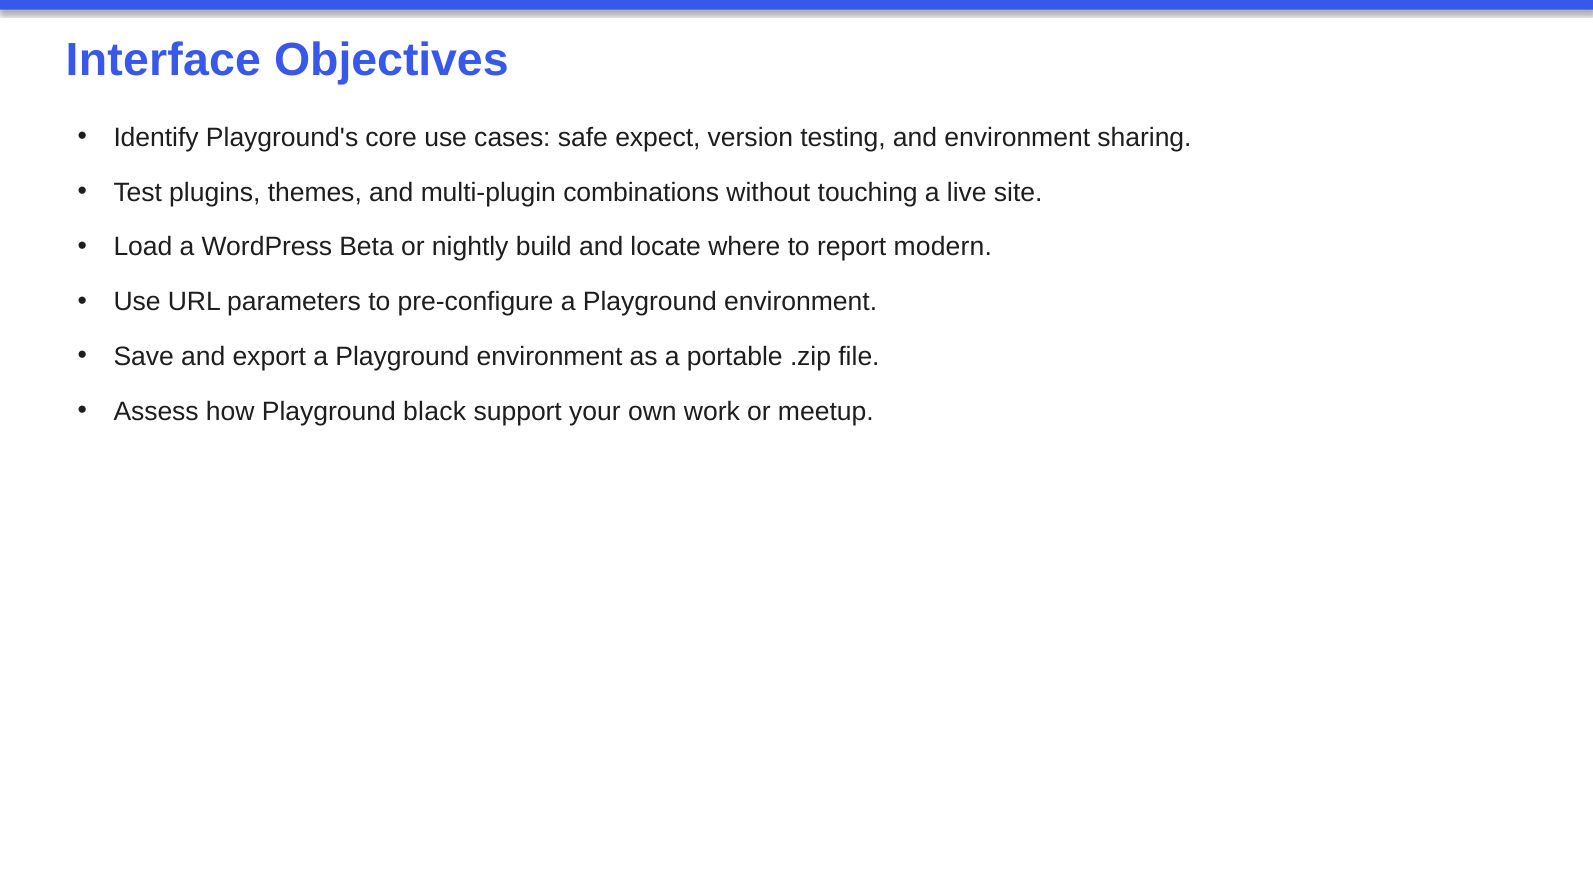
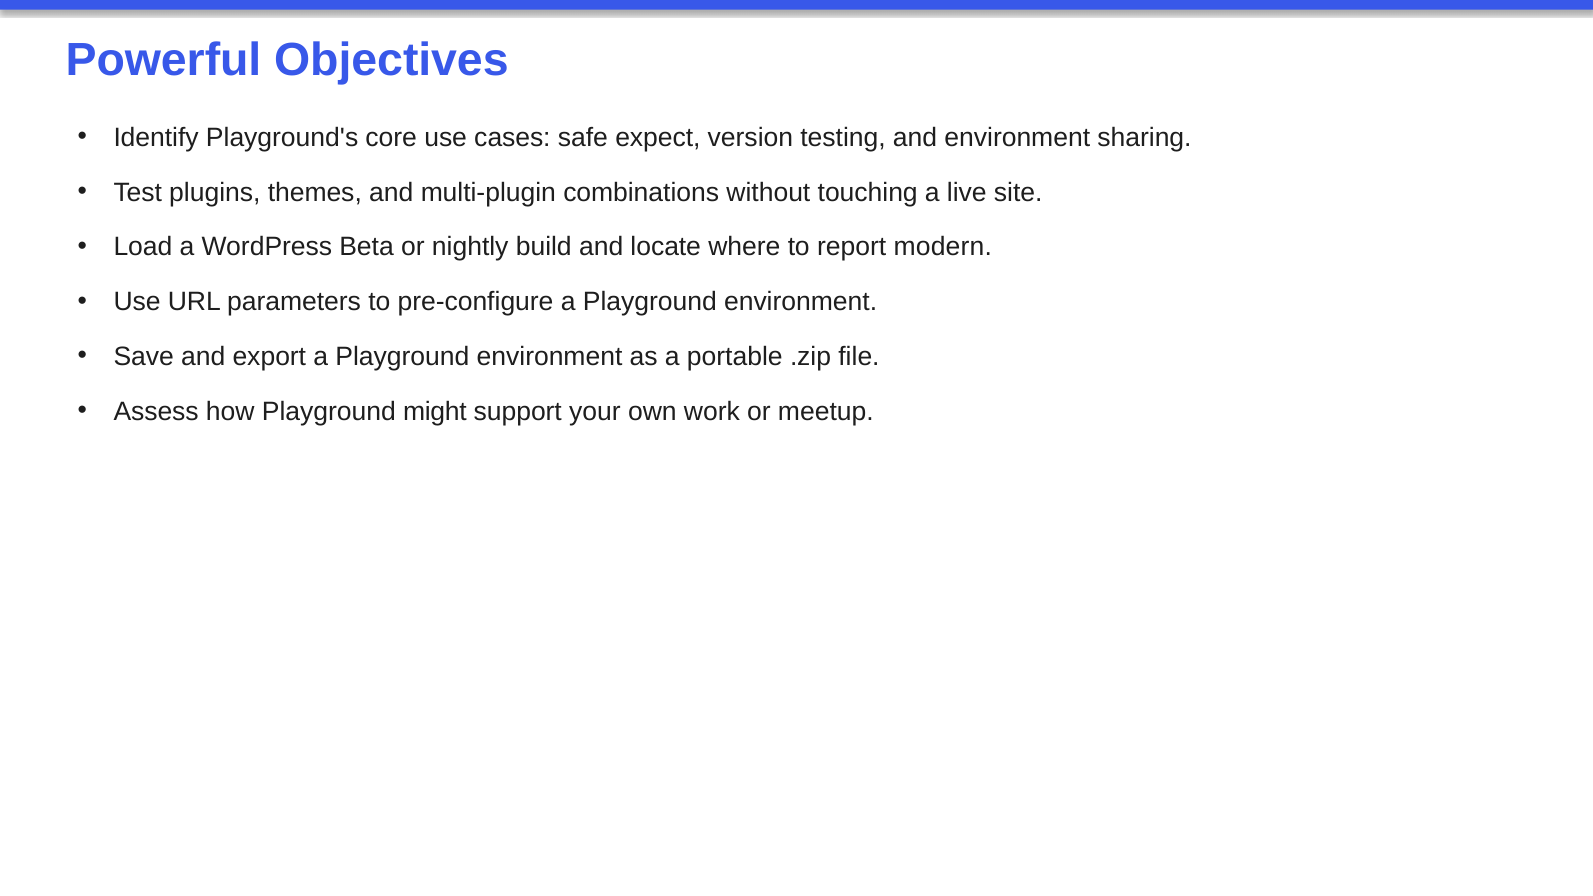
Interface: Interface -> Powerful (164, 61)
black: black -> might (435, 412)
